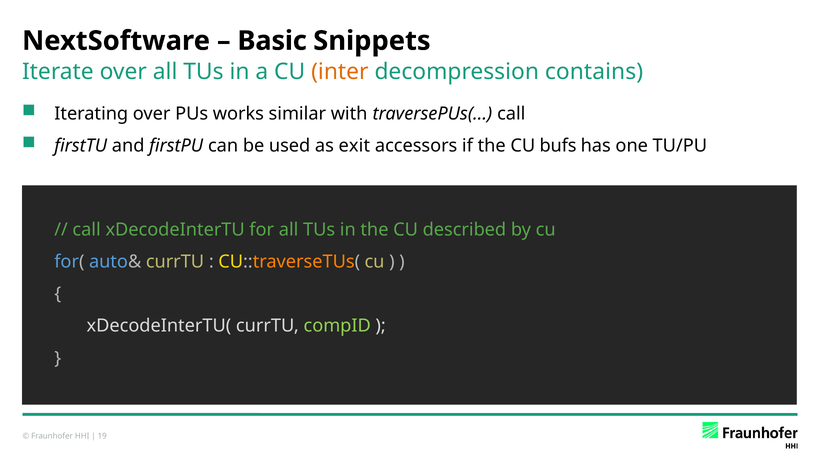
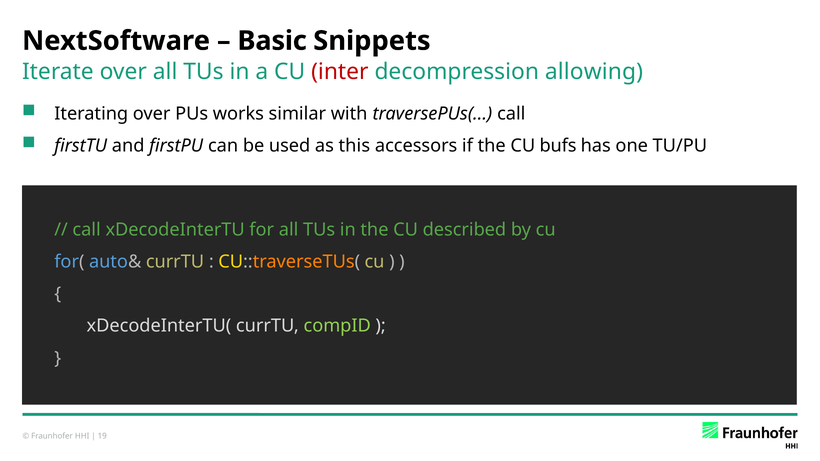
inter colour: orange -> red (340, 72)
contains: contains -> allowing (594, 72)
exit: exit -> this (354, 146)
